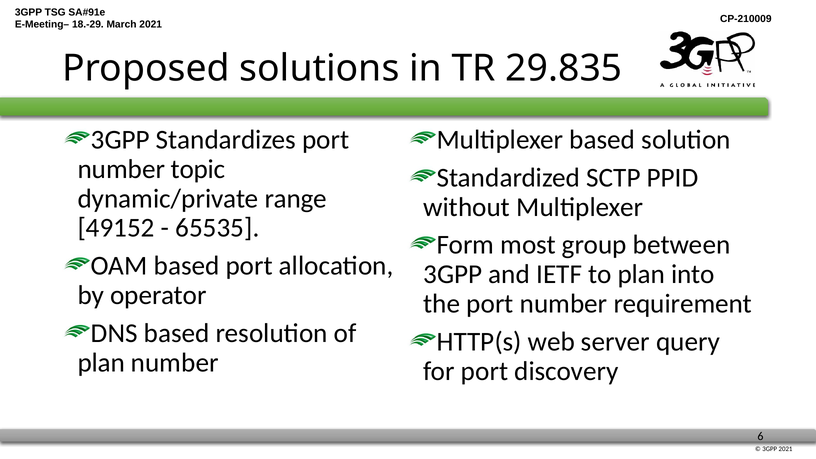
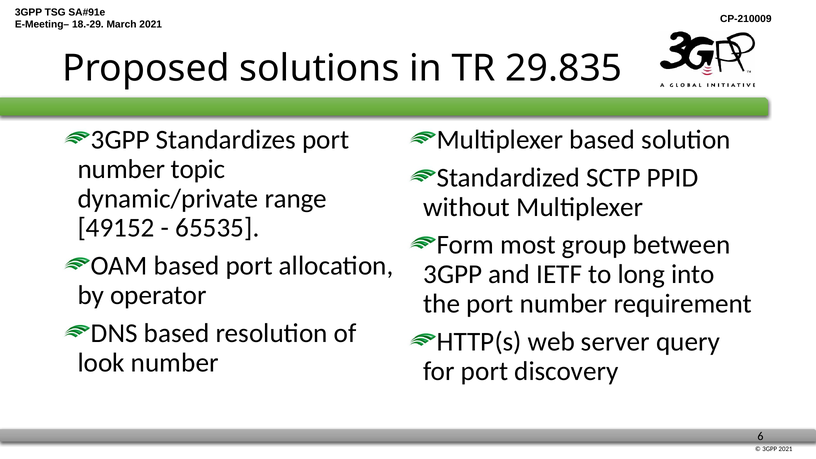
to plan: plan -> long (641, 274)
plan: plan -> look (101, 363)
